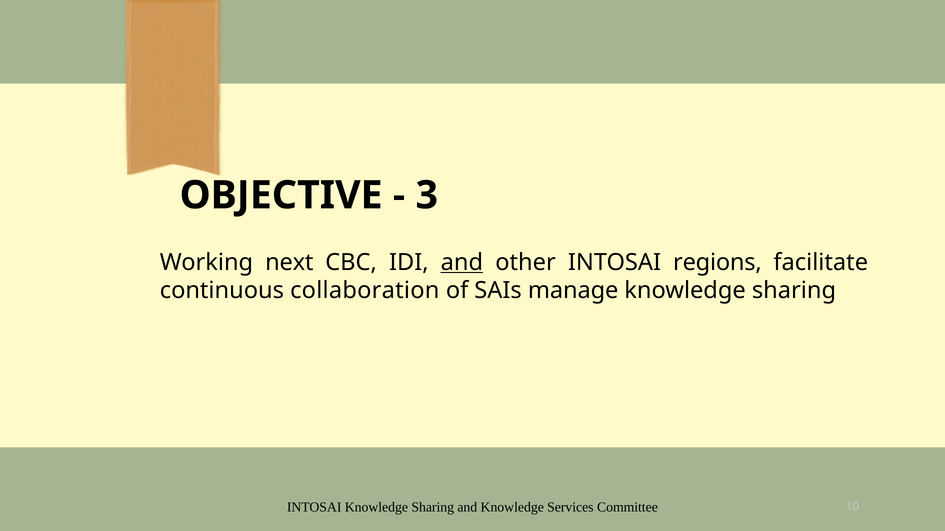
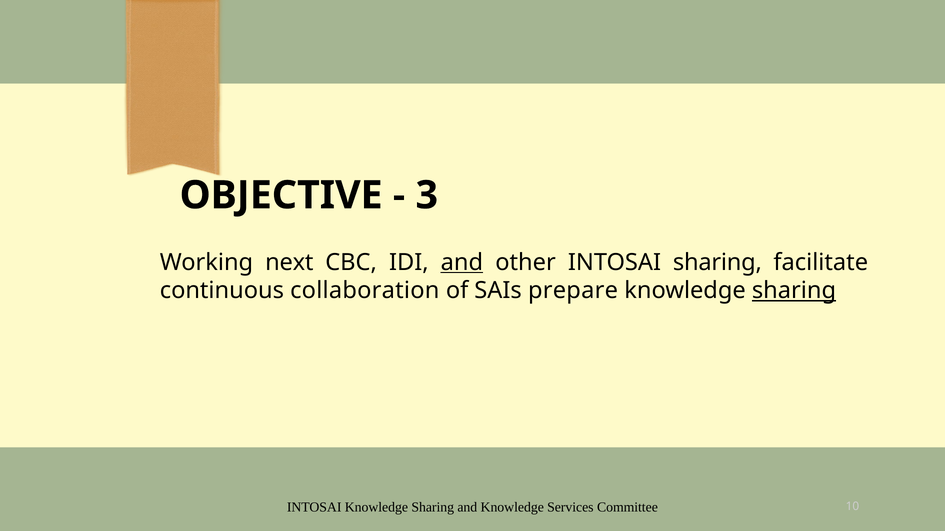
INTOSAI regions: regions -> sharing (717, 263)
manage: manage -> prepare (573, 291)
sharing underline: none -> present (794, 291)
